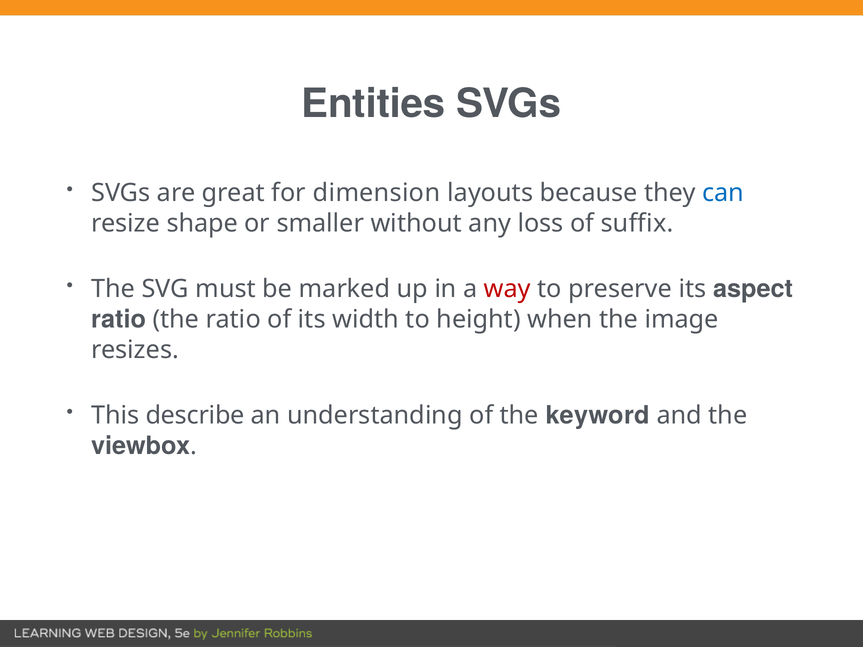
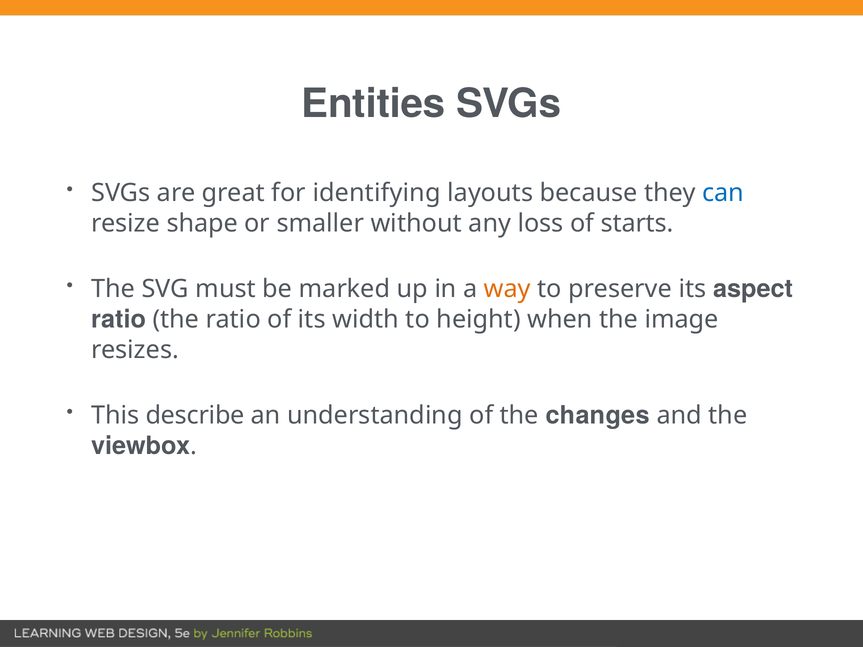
dimension: dimension -> identifying (377, 193)
suffix: suffix -> starts (637, 223)
way colour: red -> orange (507, 289)
keyword: keyword -> changes (598, 416)
